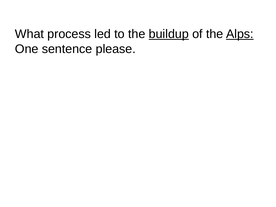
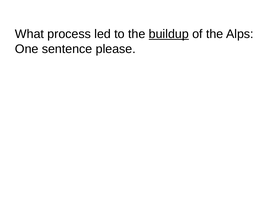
Alps underline: present -> none (240, 34)
